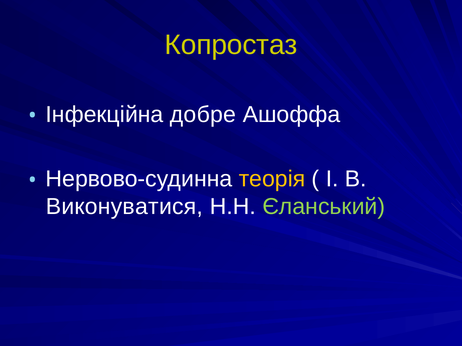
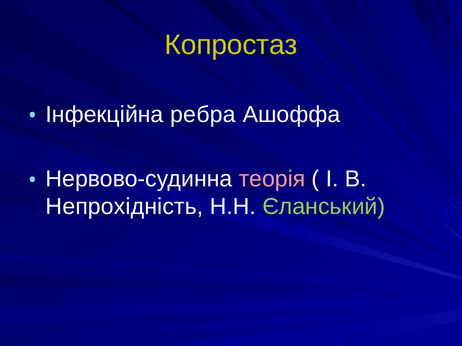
добре: добре -> ребра (203, 115)
теорія colour: yellow -> pink (272, 179)
Виконуватися: Виконуватися -> Непрохідність (124, 207)
